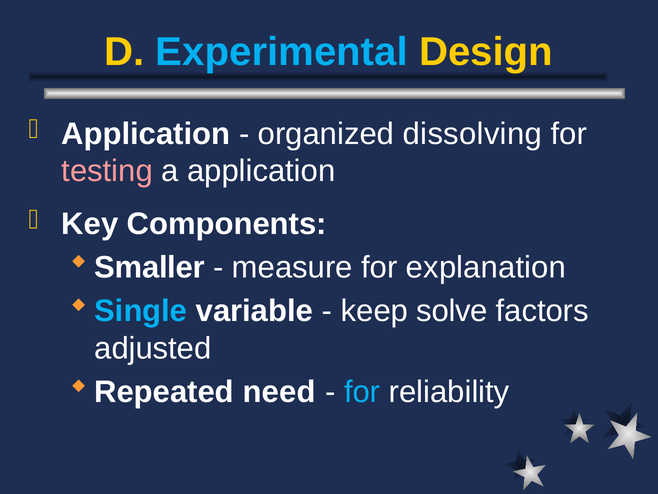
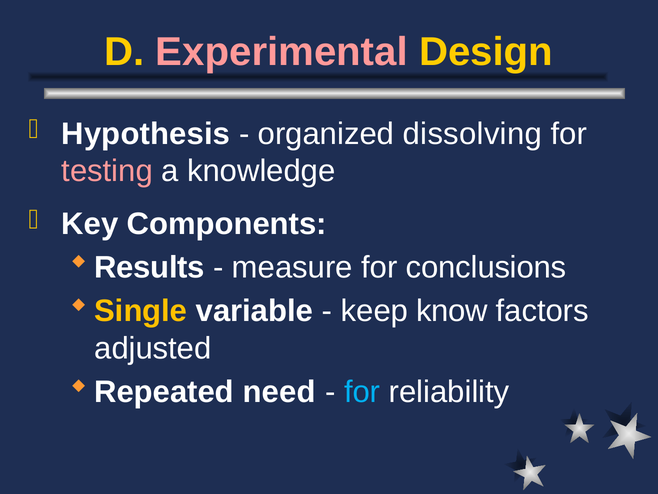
Experimental colour: light blue -> pink (282, 52)
Application: Application -> Hypothesis (146, 134)
a application: application -> knowledge (261, 171)
Smaller: Smaller -> Results (150, 267)
explanation: explanation -> conclusions (486, 267)
Single colour: light blue -> yellow (141, 311)
solve: solve -> know (452, 311)
